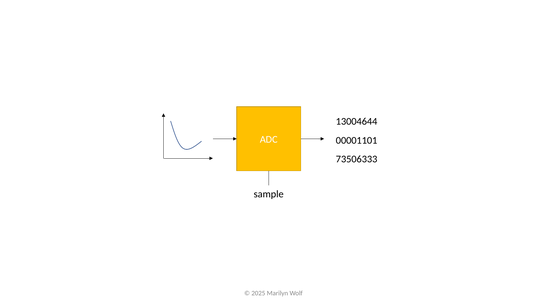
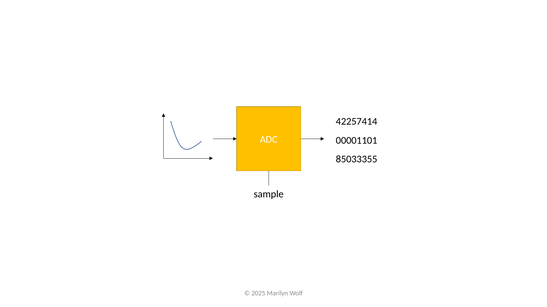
13004644: 13004644 -> 42257414 (357, 122)
73506333: 73506333 -> 85033355 (357, 160)
